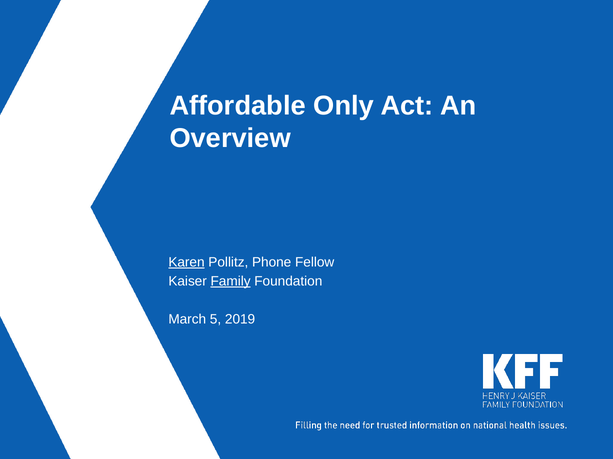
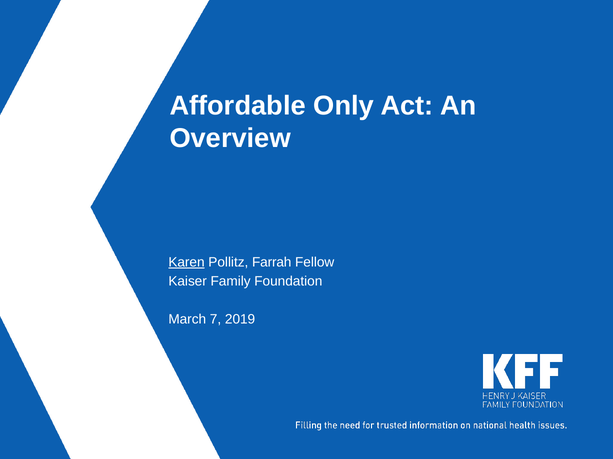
Phone: Phone -> Farrah (272, 262)
Family underline: present -> none (231, 282)
5: 5 -> 7 (216, 320)
